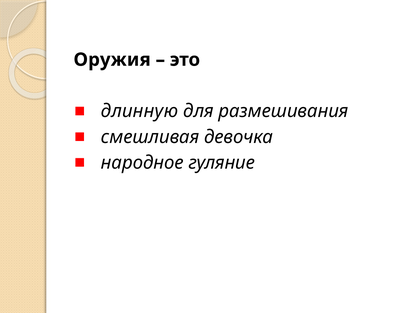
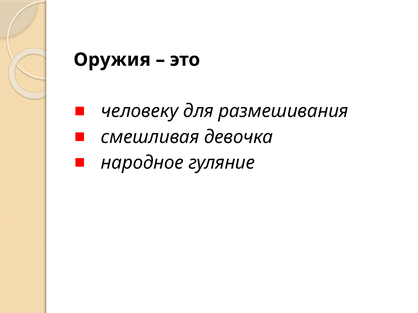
длинную: длинную -> человеку (140, 111)
